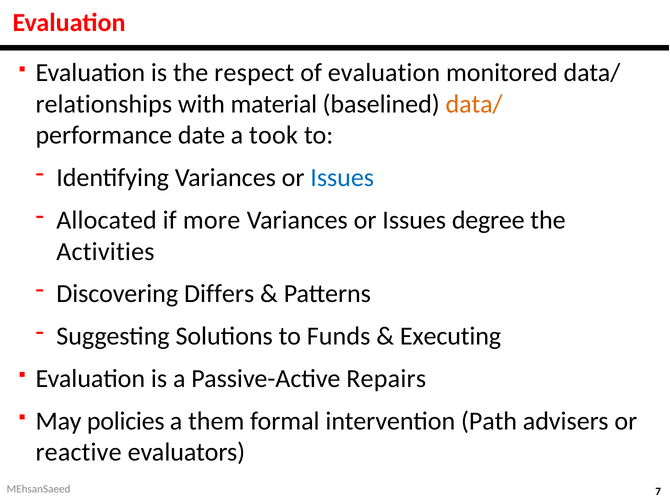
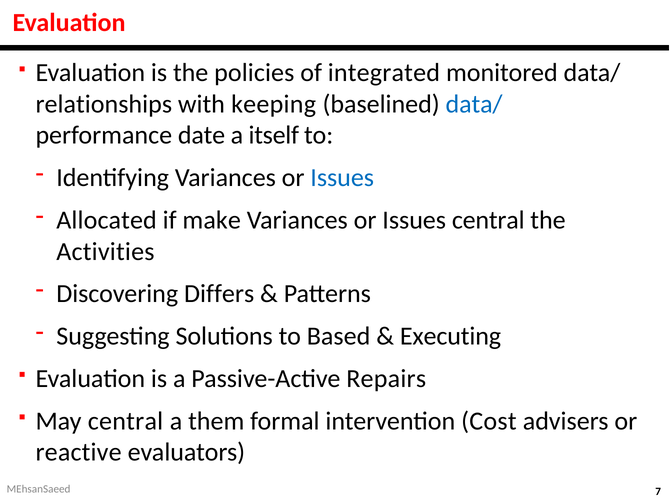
respect: respect -> policies (254, 73)
of evaluation: evaluation -> integrated (384, 73)
material: material -> keeping (274, 104)
data/ colour: orange -> blue (474, 104)
took: took -> itself (274, 136)
more: more -> make (212, 220)
Issues degree: degree -> central (488, 220)
Funds: Funds -> Based (339, 337)
May policies: policies -> central (126, 421)
Path: Path -> Cost (489, 421)
